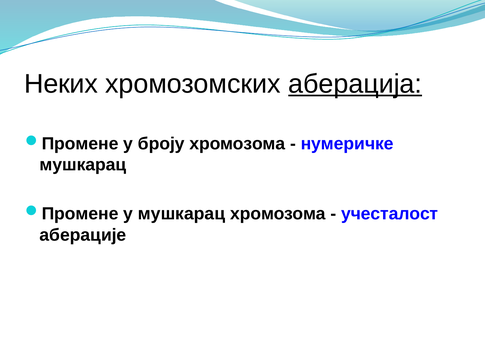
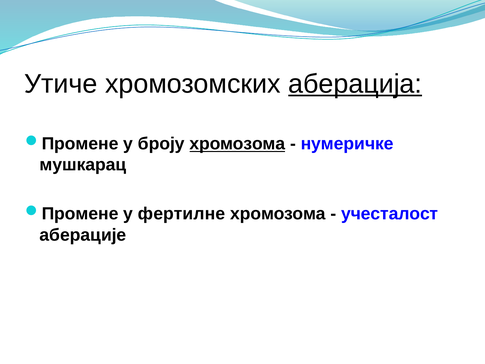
Неких: Неких -> Утиче (61, 84)
хромозома underline: none -> present (237, 144)
у мушкарац: мушкарац -> фертилне (182, 214)
